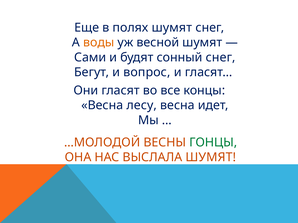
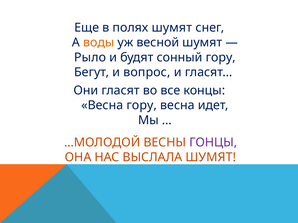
Сами: Сами -> Рыло (90, 57)
сонный снег: снег -> гору (221, 57)
Весна лесу: лесу -> гору (142, 105)
ГОНЦЫ colour: green -> purple (213, 143)
